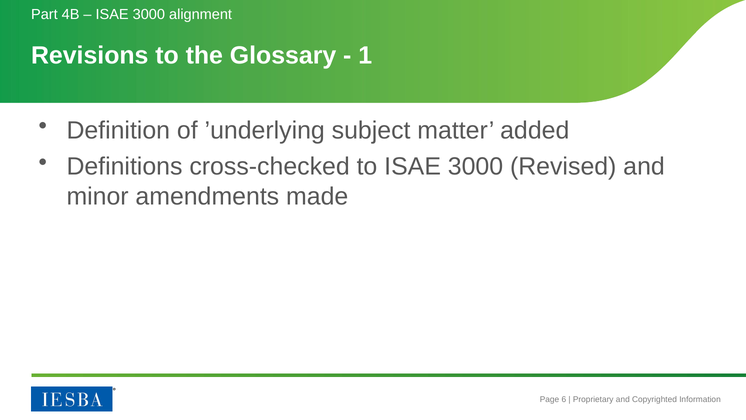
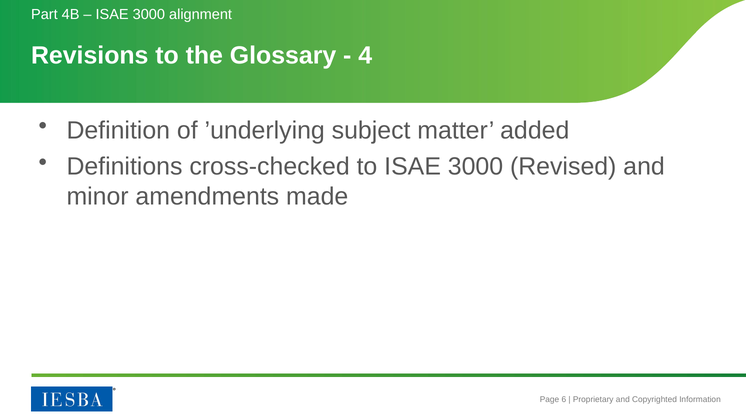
1: 1 -> 4 (365, 56)
